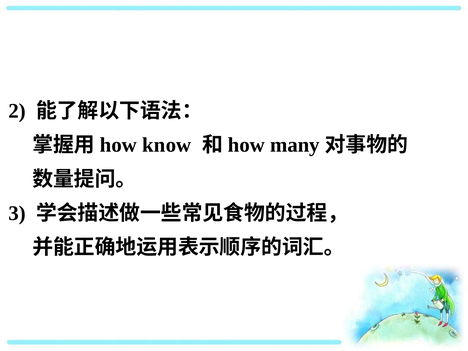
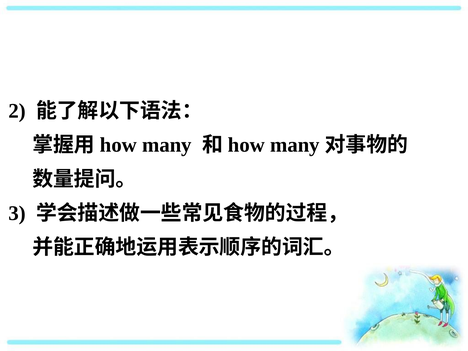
know: know -> many (167, 145)
